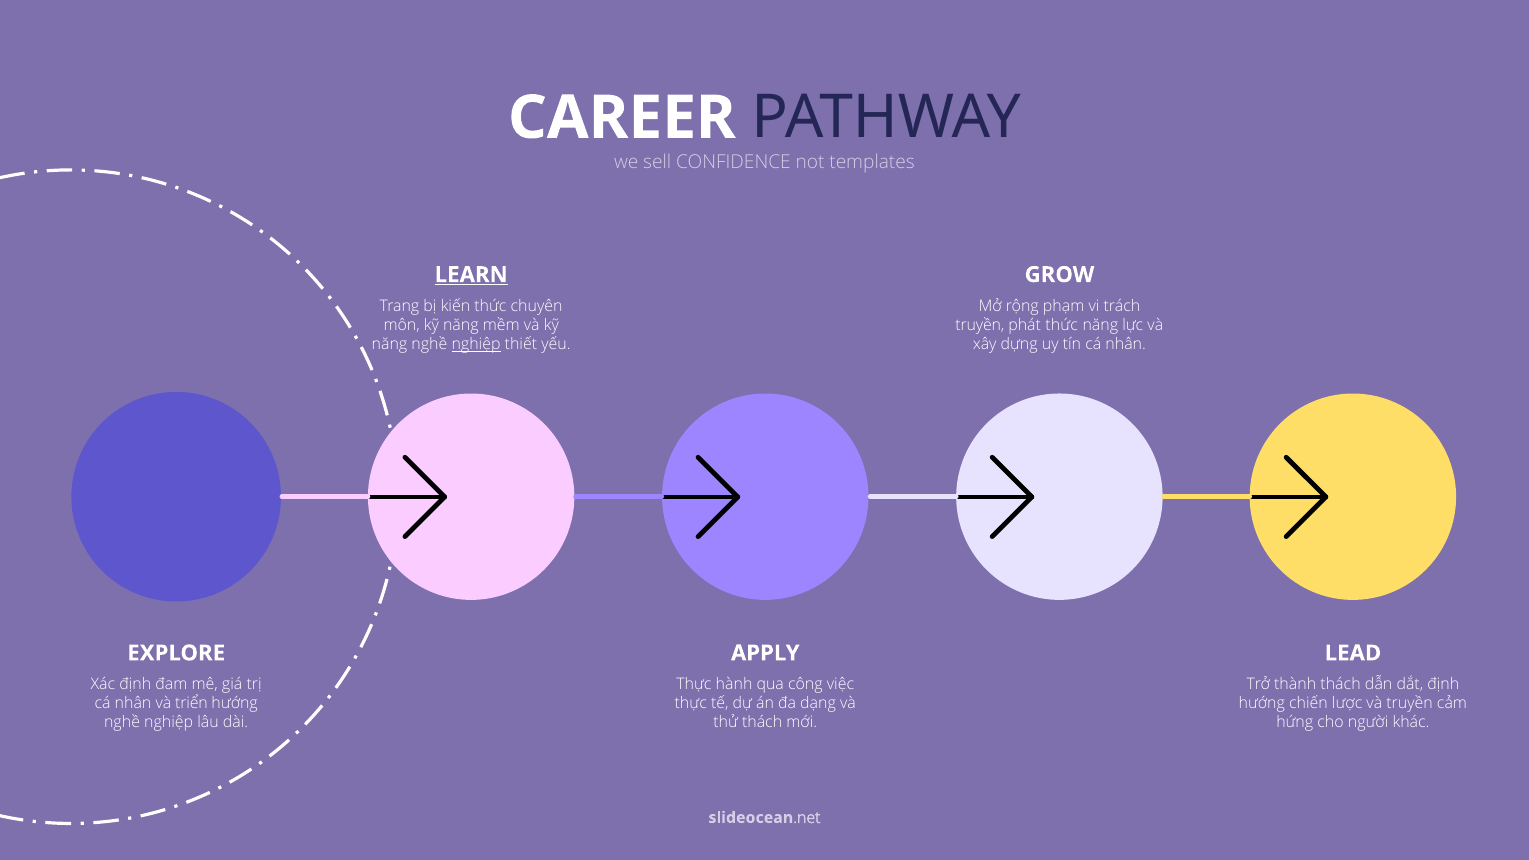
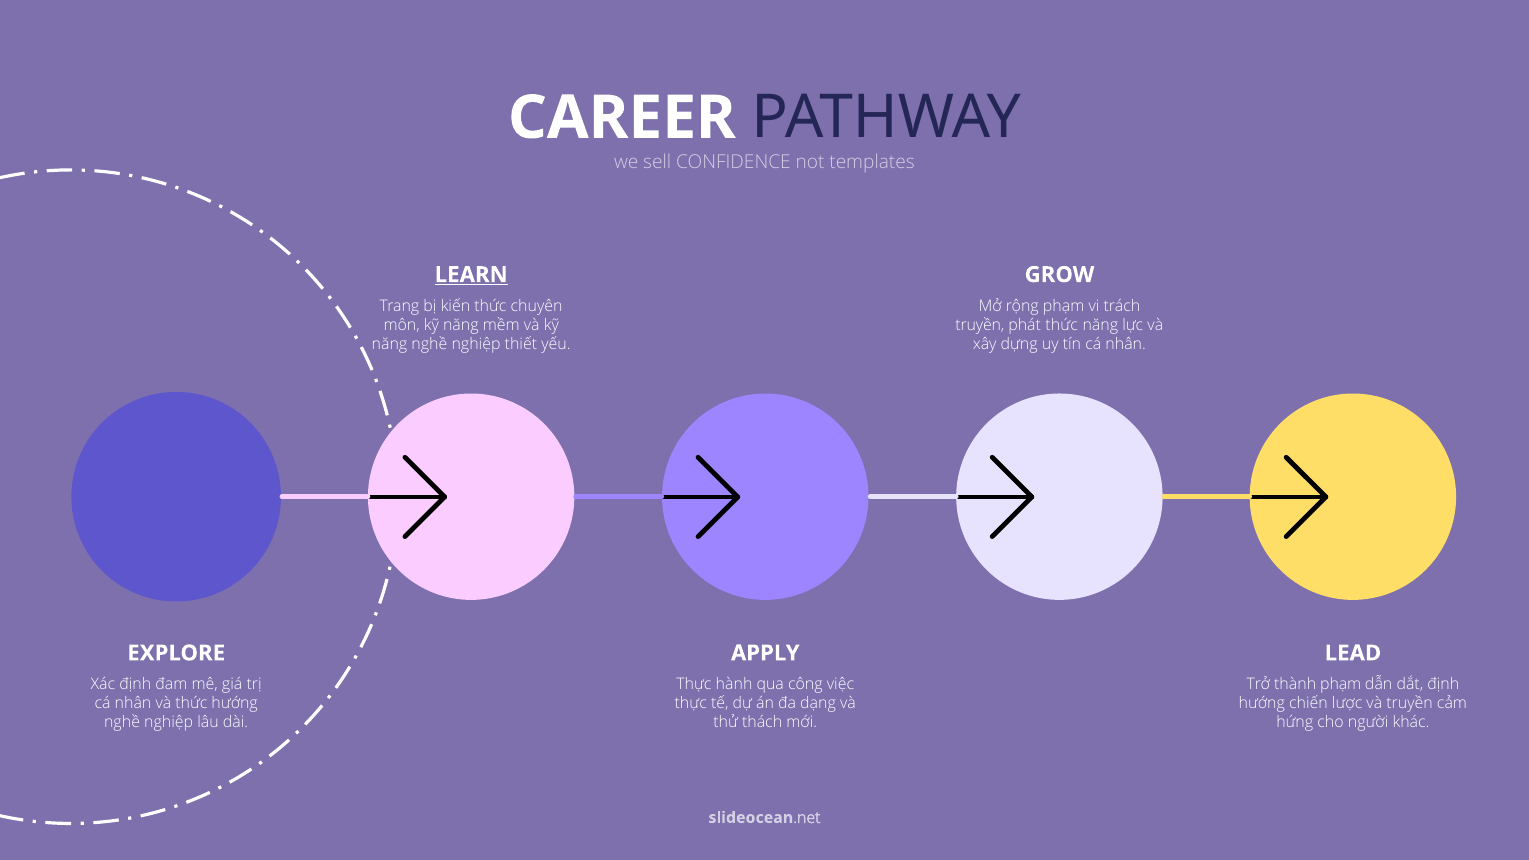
nghiệp underline: present -> none (476, 344)
thành thách: thách -> phạm (1341, 684)
và triển: triển -> thức (191, 704)
